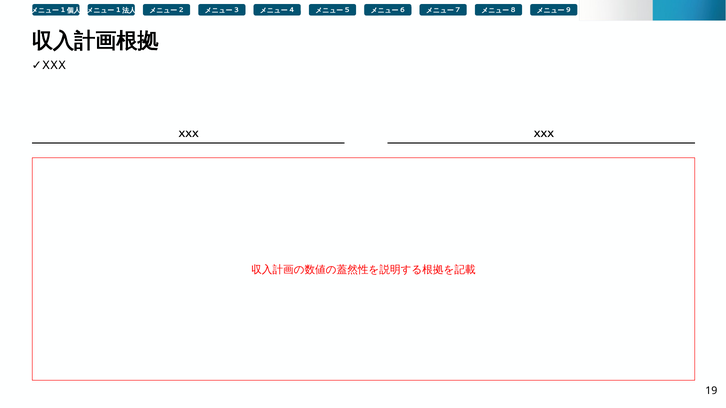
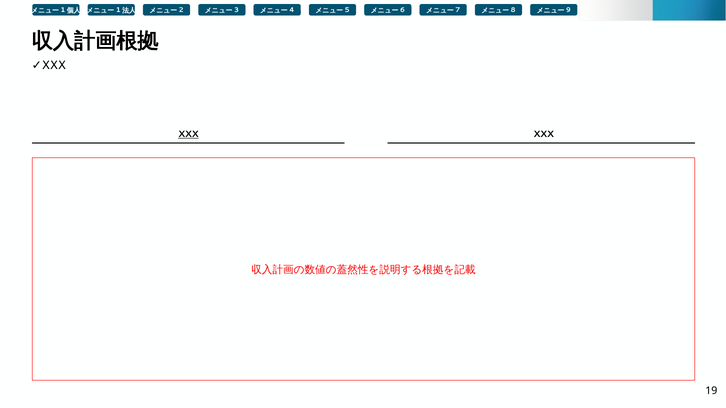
XXX underline: none -> present (188, 135)
